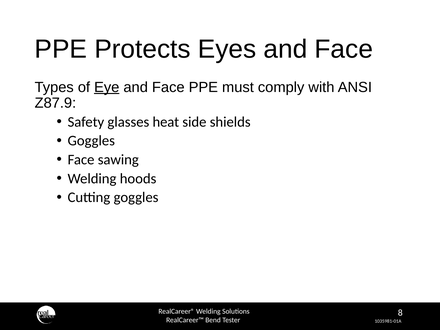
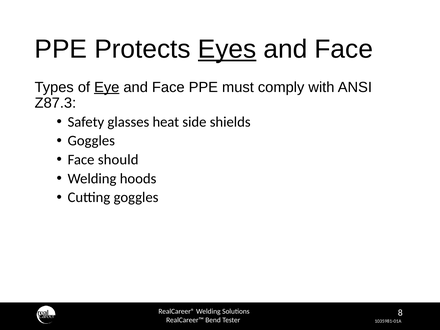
Eyes underline: none -> present (227, 49)
Z87.9: Z87.9 -> Z87.3 (55, 103)
sawing: sawing -> should (118, 160)
